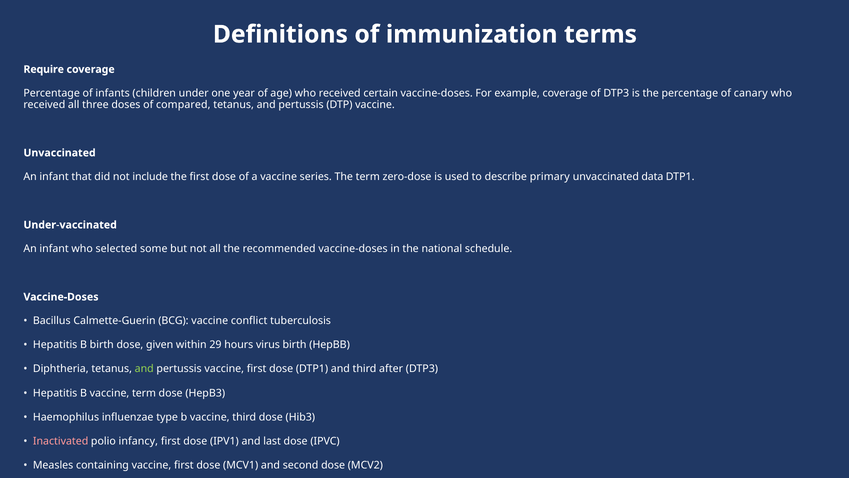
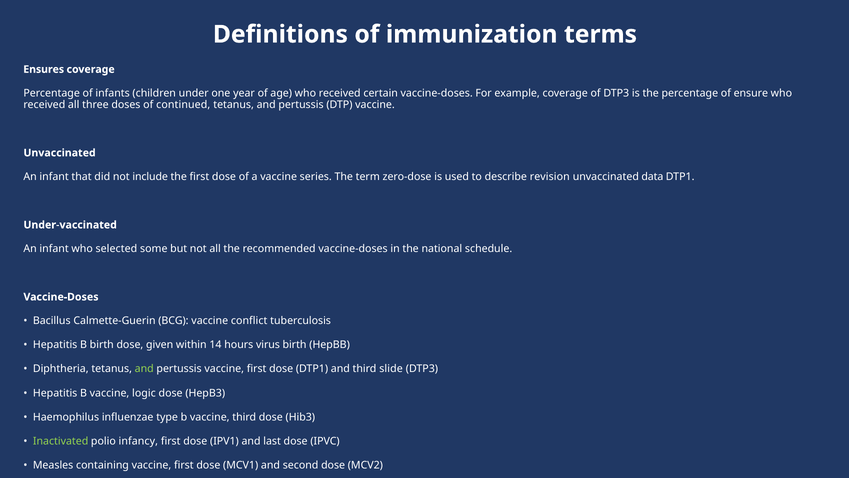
Require: Require -> Ensures (44, 69)
of canary: canary -> ensure (751, 93)
compared: compared -> continued (183, 105)
primary: primary -> revision (550, 177)
29: 29 -> 14 (215, 345)
after: after -> slide (391, 369)
vaccine term: term -> logic (144, 393)
Inactivated colour: pink -> light green (61, 441)
